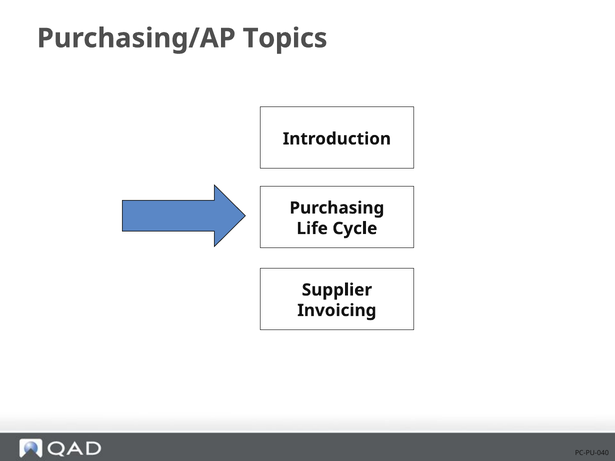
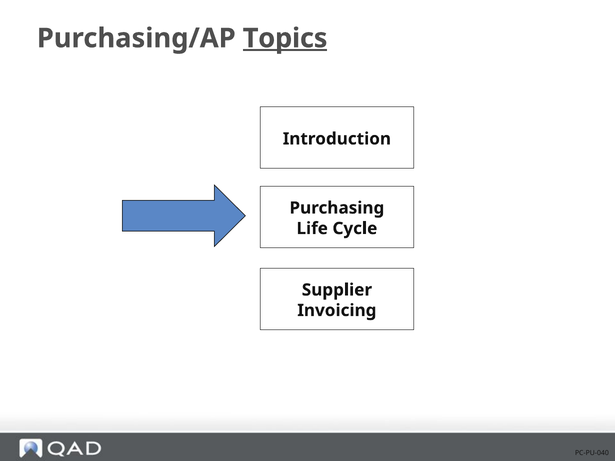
Topics underline: none -> present (285, 38)
